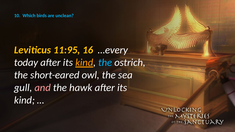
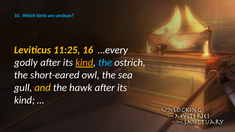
11:95: 11:95 -> 11:25 (67, 50)
today: today -> godly (26, 63)
and colour: pink -> yellow (43, 88)
